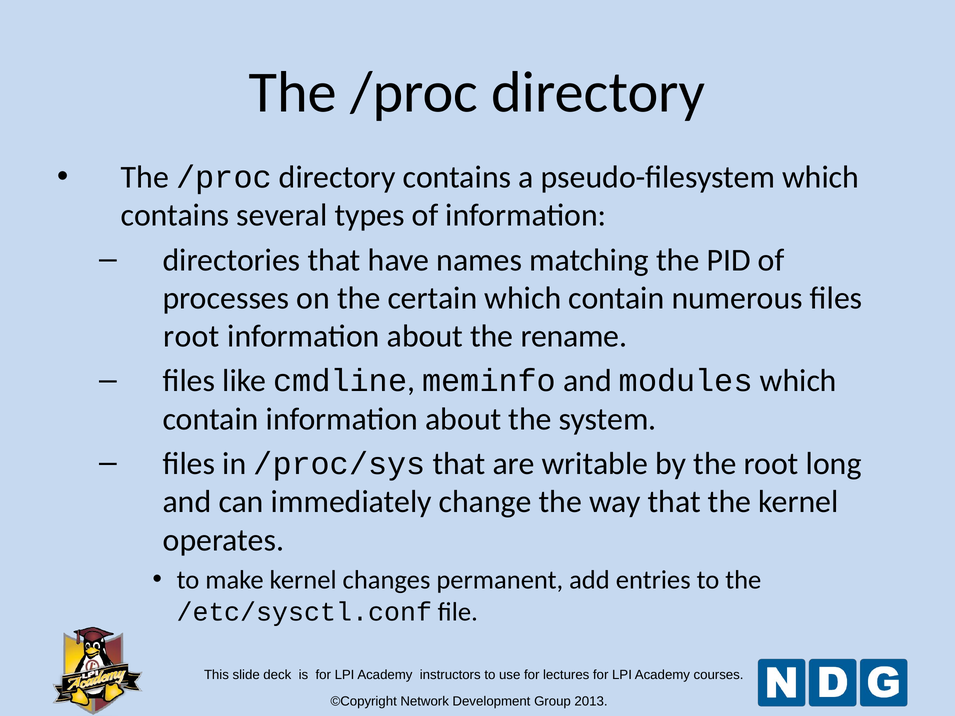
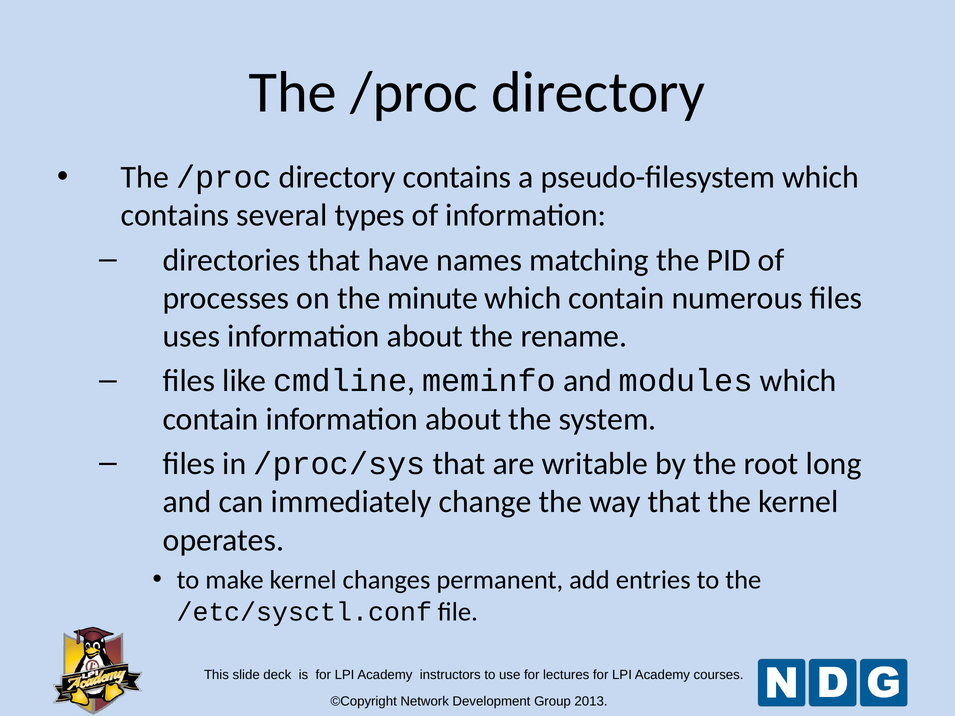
certain: certain -> minute (433, 298)
root: root -> uses (191, 336)
